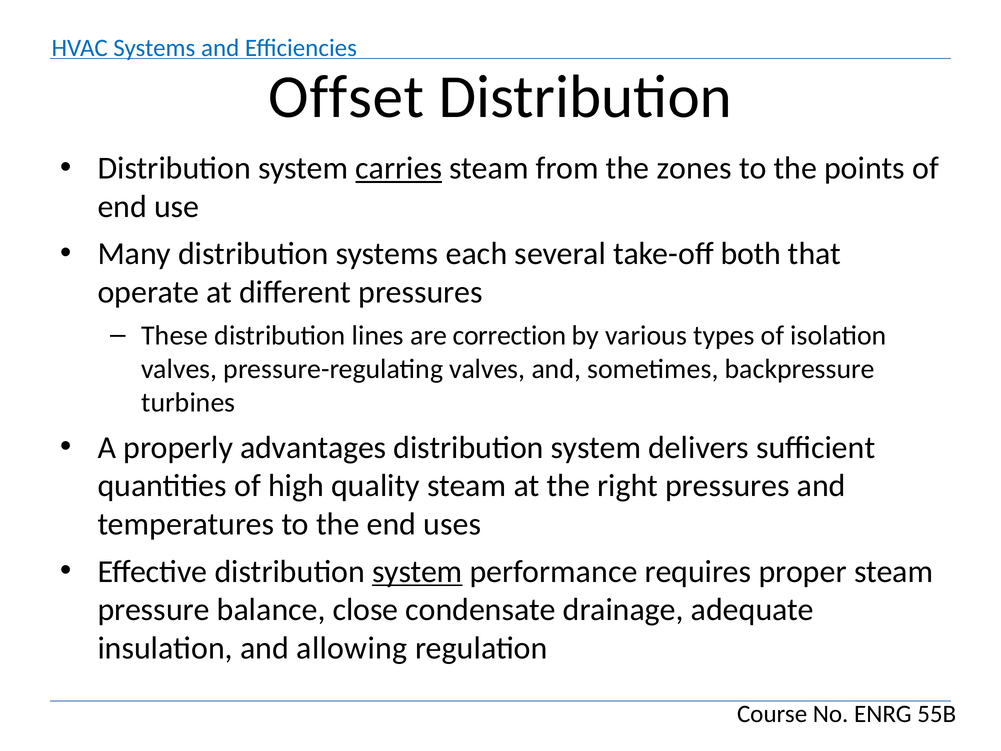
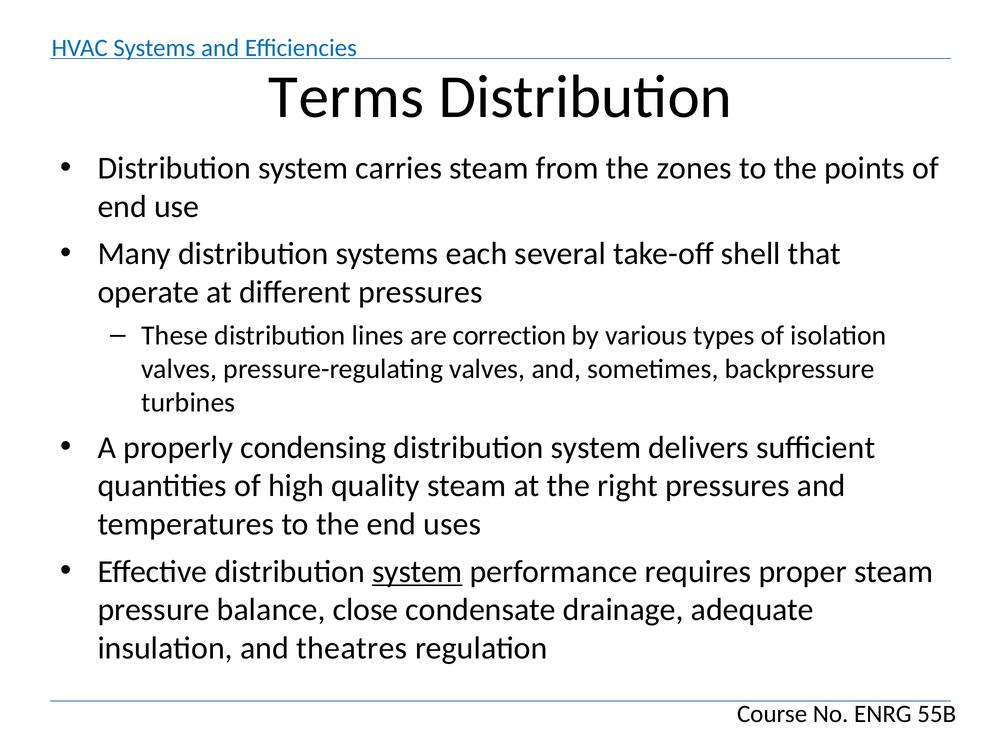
Offset: Offset -> Terms (346, 97)
carries underline: present -> none (399, 168)
both: both -> shell (751, 254)
advantages: advantages -> condensing (313, 447)
allowing: allowing -> theatres (352, 648)
